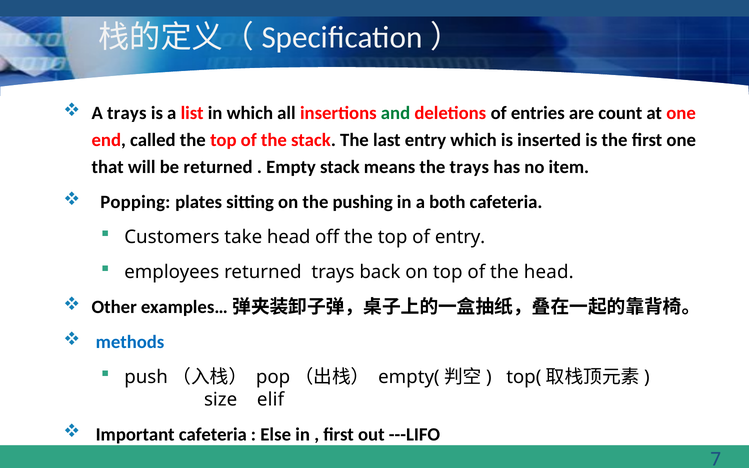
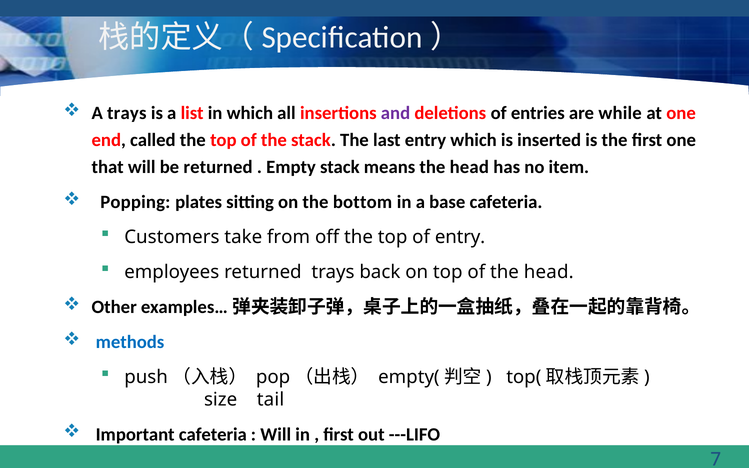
and colour: green -> purple (396, 113)
count: count -> while (620, 113)
means the trays: trays -> head (469, 167)
pushing: pushing -> bottom (363, 202)
both: both -> base (447, 202)
take head: head -> from (289, 237)
elif: elif -> tail (271, 399)
Else: Else -> Will (276, 434)
